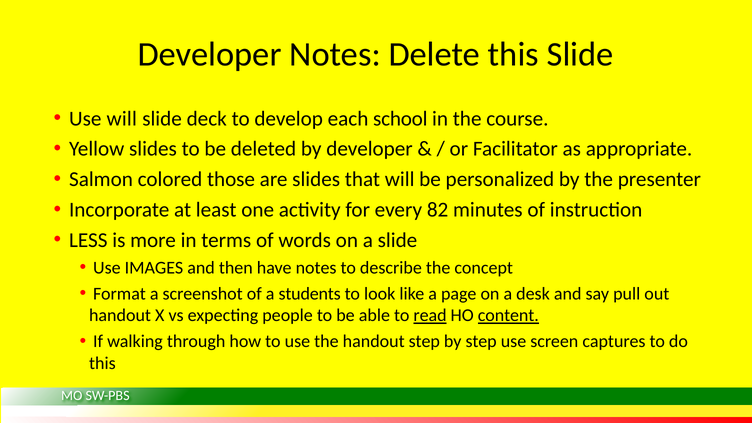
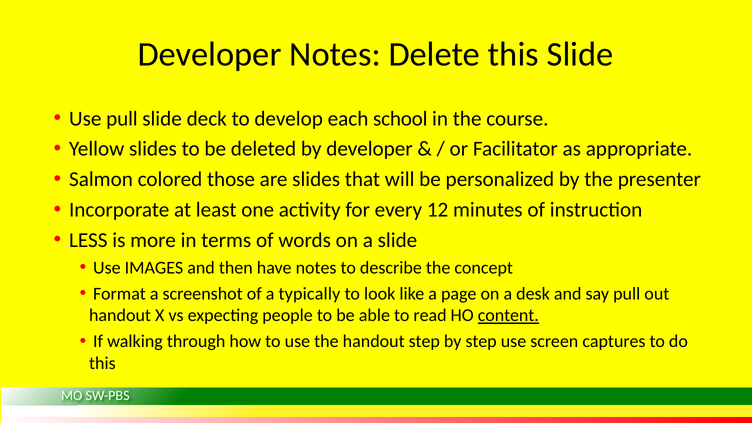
Use will: will -> pull (122, 119)
82: 82 -> 12 (438, 210)
students: students -> typically (309, 294)
read underline: present -> none (430, 315)
